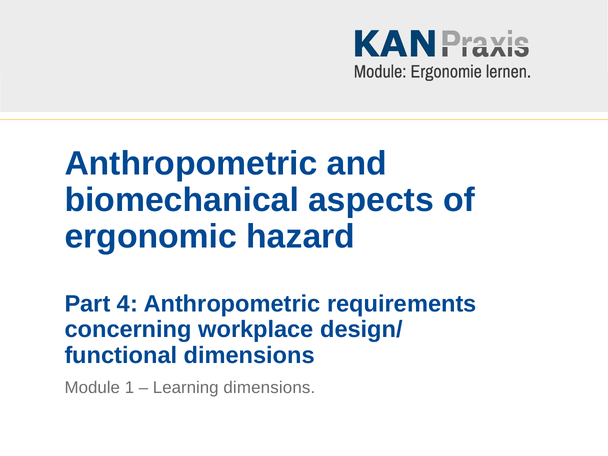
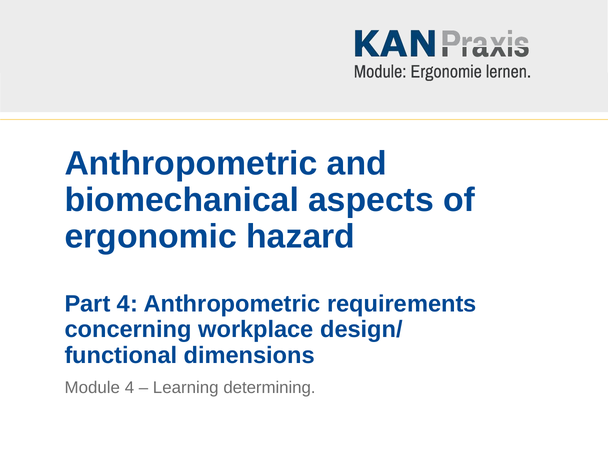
Module 1: 1 -> 4 (129, 388)
Learning dimensions: dimensions -> determining (269, 388)
